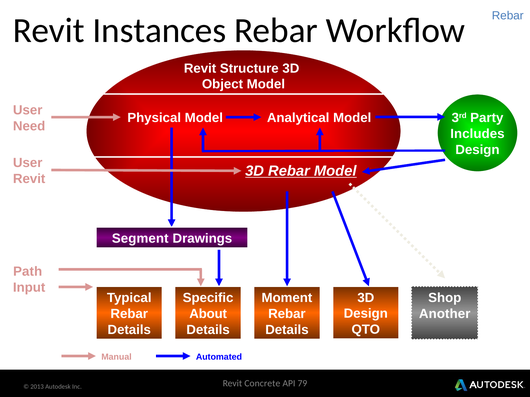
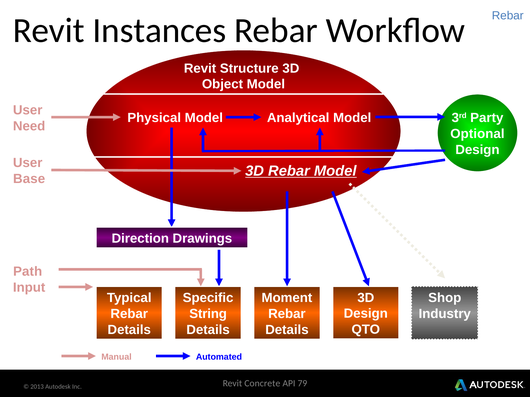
Includes: Includes -> Optional (477, 134)
Revit: Revit -> Base (29, 179)
Segment: Segment -> Direction (140, 239)
About: About -> String (208, 314)
Another: Another -> Industry (445, 314)
